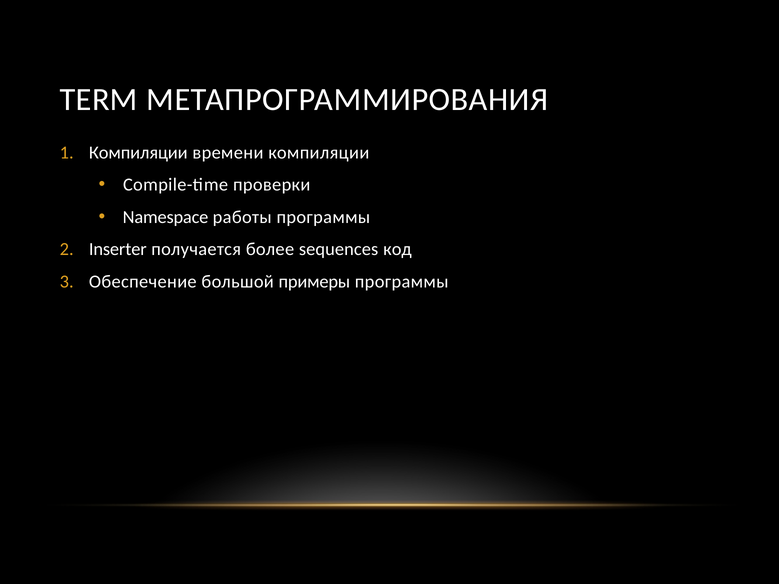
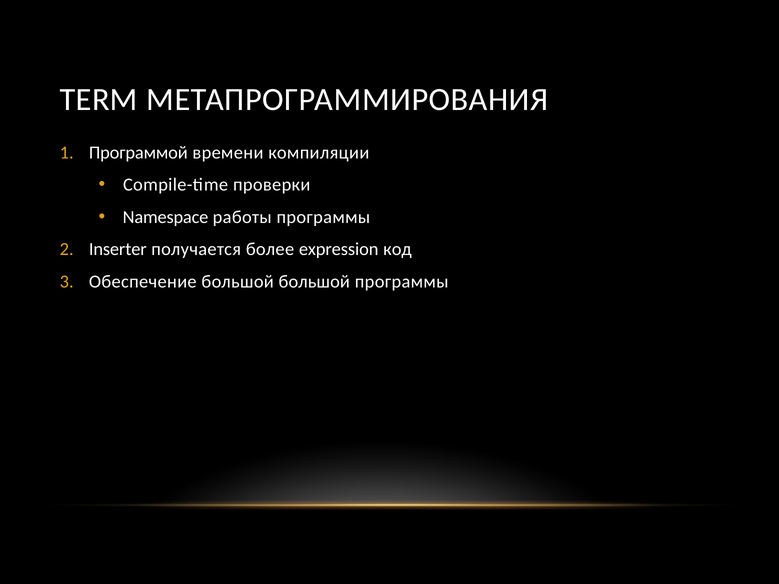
Компиляции: Компиляции -> Программой (138, 153)
sequences: sequences -> expression (339, 249)
большой примеры: примеры -> большой (314, 282)
